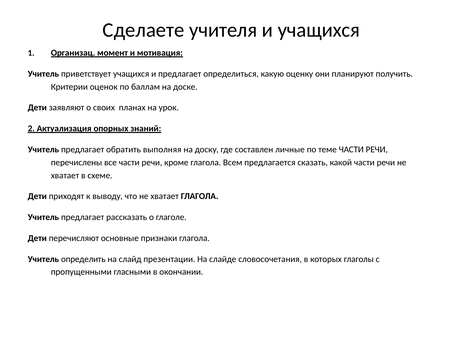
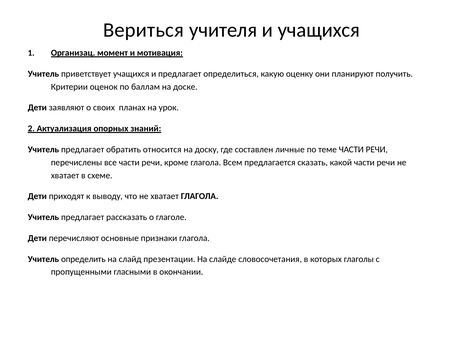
Сделаете: Сделаете -> Вериться (143, 30)
выполняя: выполняя -> относится (162, 150)
